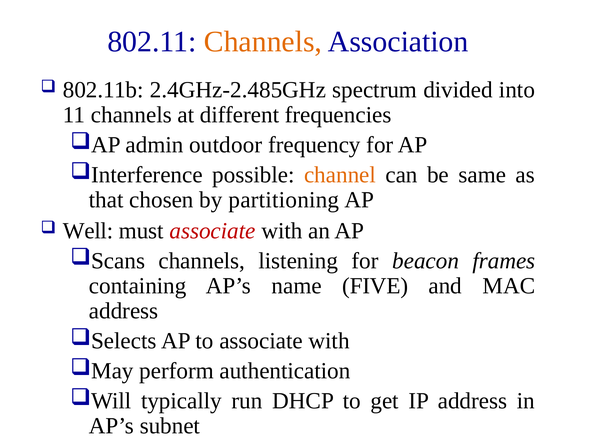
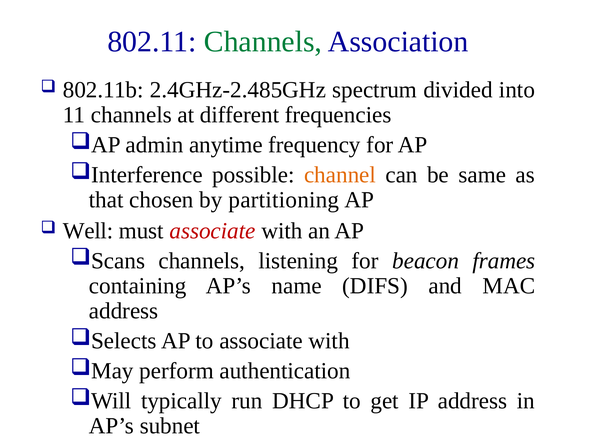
Channels colour: orange -> green (263, 42)
outdoor: outdoor -> anytime (226, 145)
FIVE: FIVE -> DIFS (375, 286)
